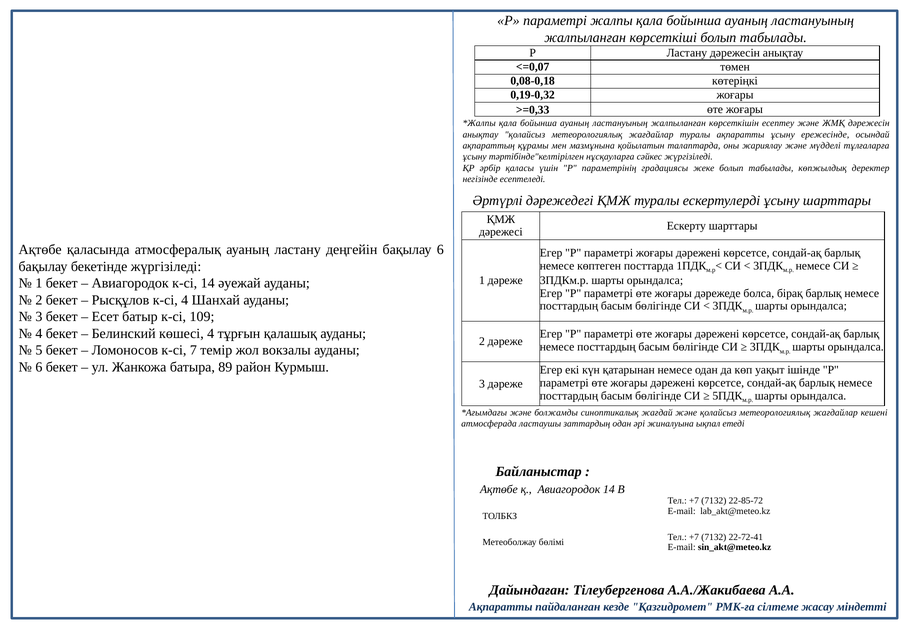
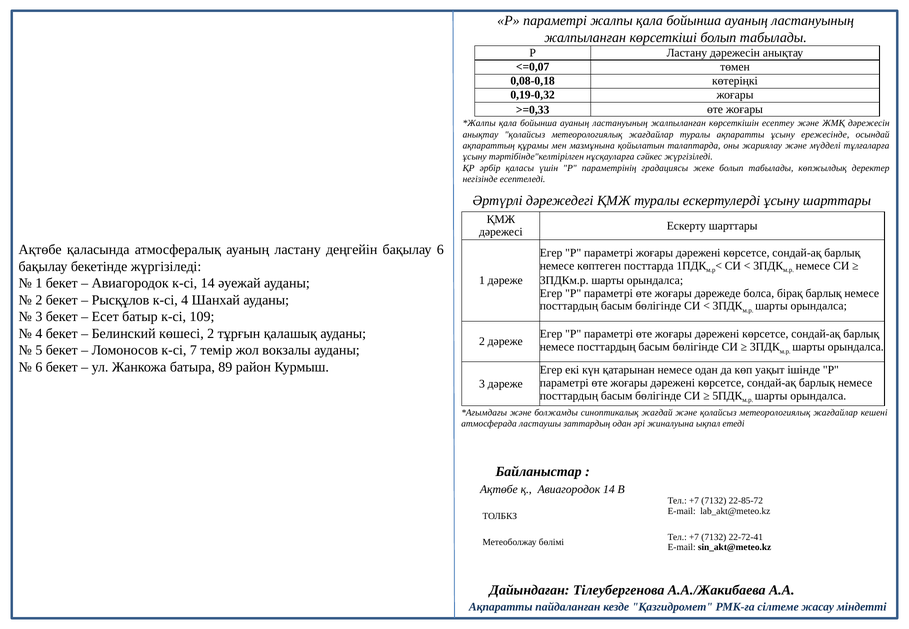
көшесі 4: 4 -> 2 (211, 334)
